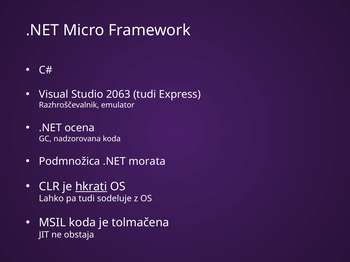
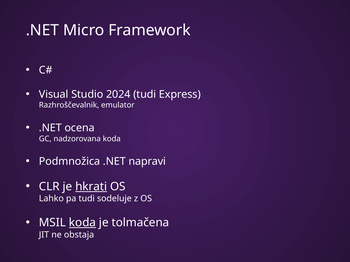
2063: 2063 -> 2024 (118, 94)
morata: morata -> napravi (147, 162)
koda underline: none -> present (82, 223)
